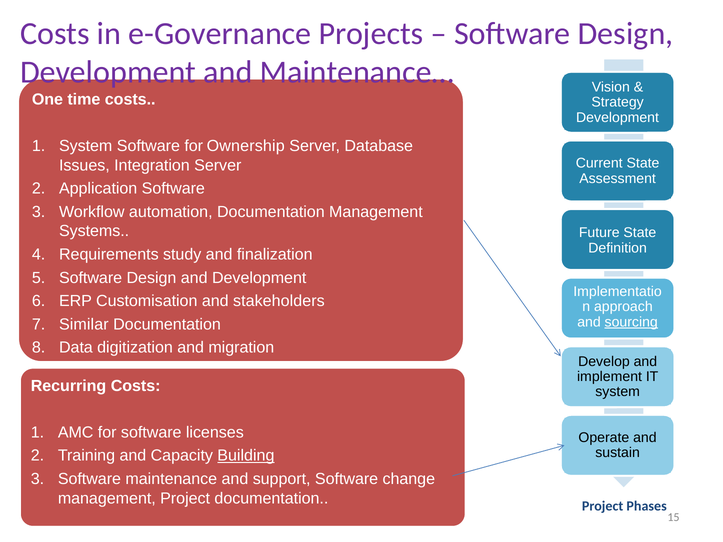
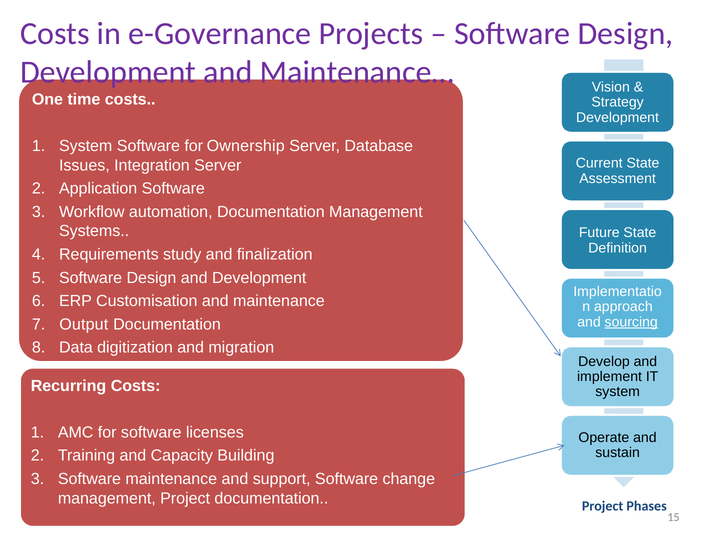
and stakeholders: stakeholders -> maintenance (279, 301)
Similar: Similar -> Output (84, 325)
Building underline: present -> none (246, 456)
